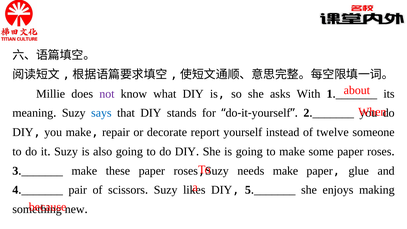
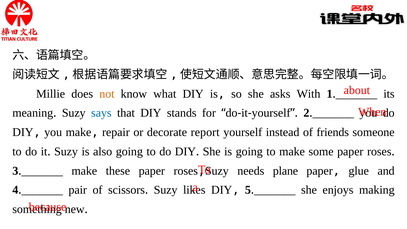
not colour: purple -> orange (107, 94)
twelve: twelve -> friends (333, 132)
needs make: make -> plane (285, 171)
